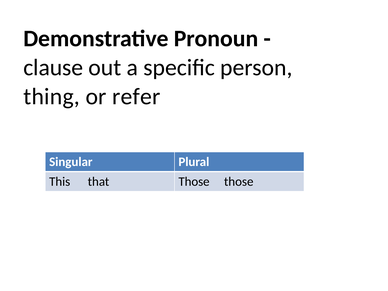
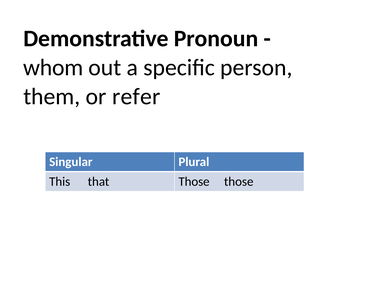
clause: clause -> whom (53, 68)
thing: thing -> them (52, 96)
